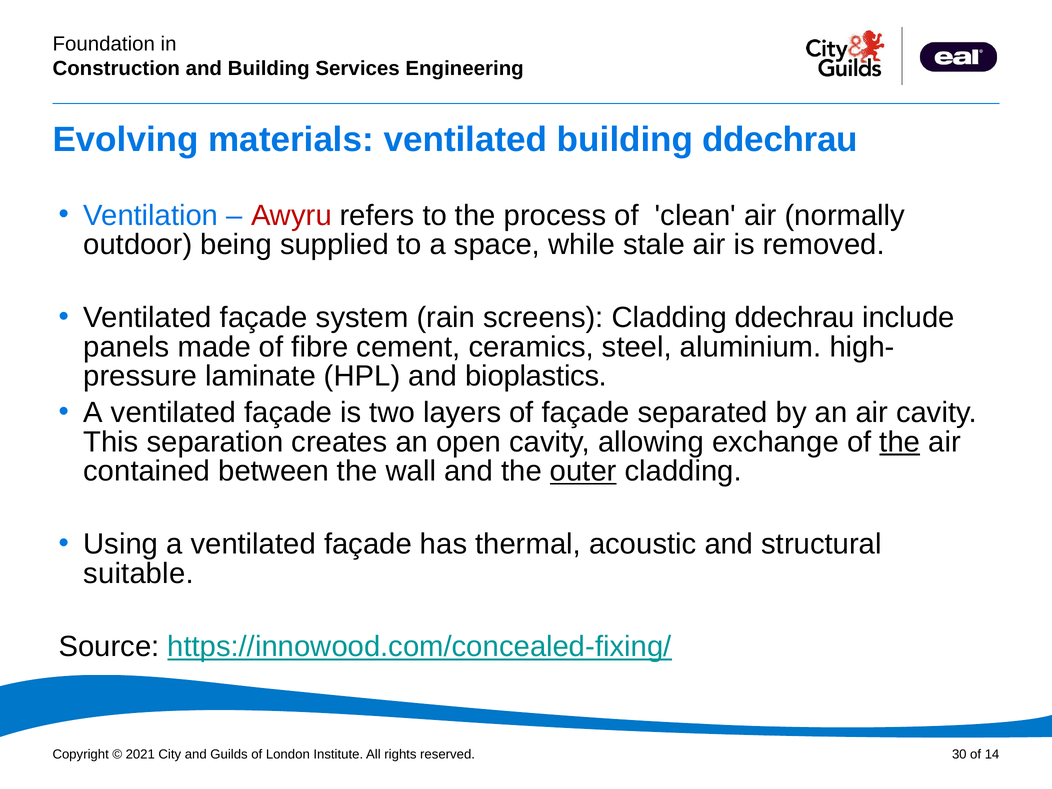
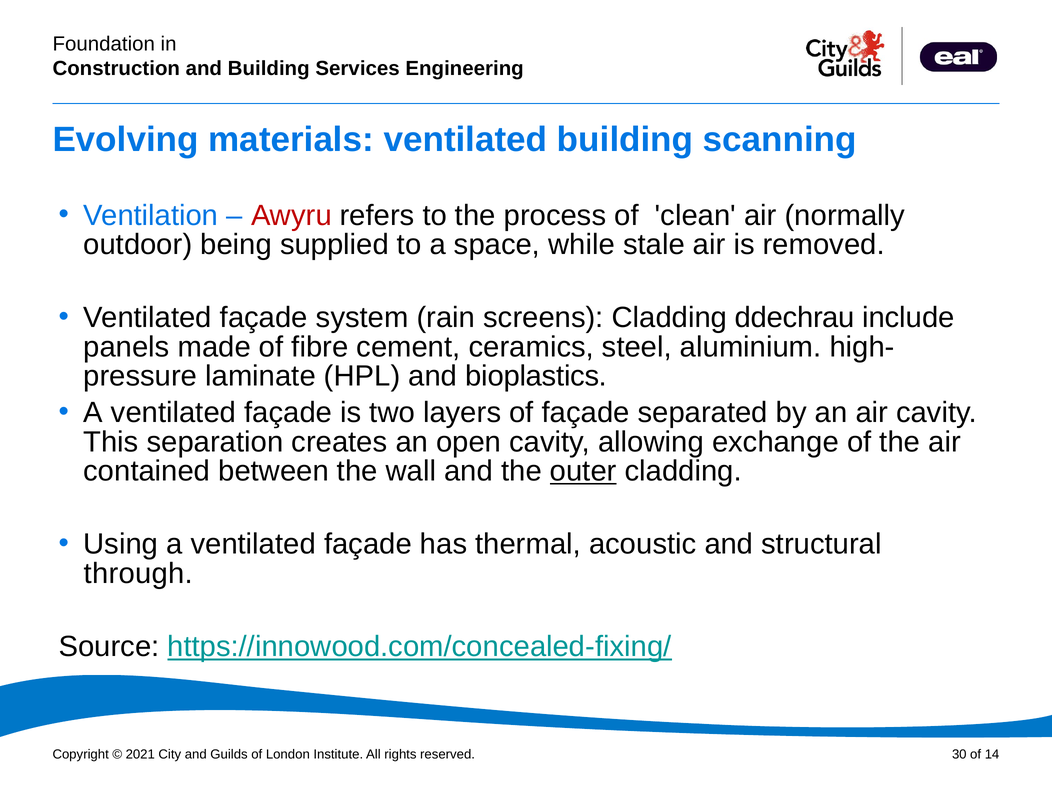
building ddechrau: ddechrau -> scanning (780, 139)
the underline: present -> none (900, 442)
suitable: suitable -> through (138, 574)
